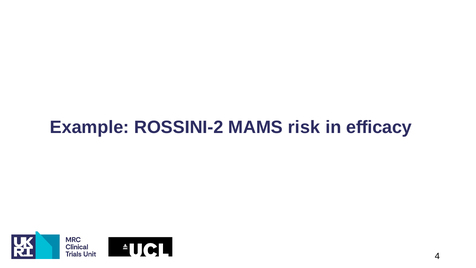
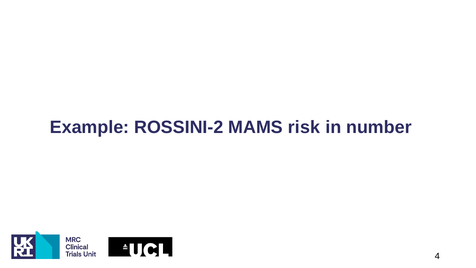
efficacy: efficacy -> number (379, 127)
